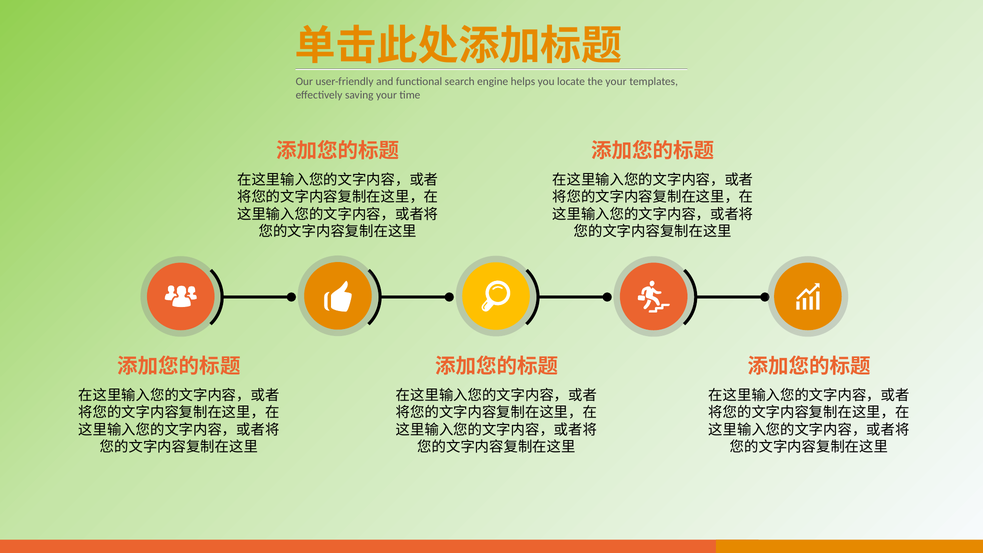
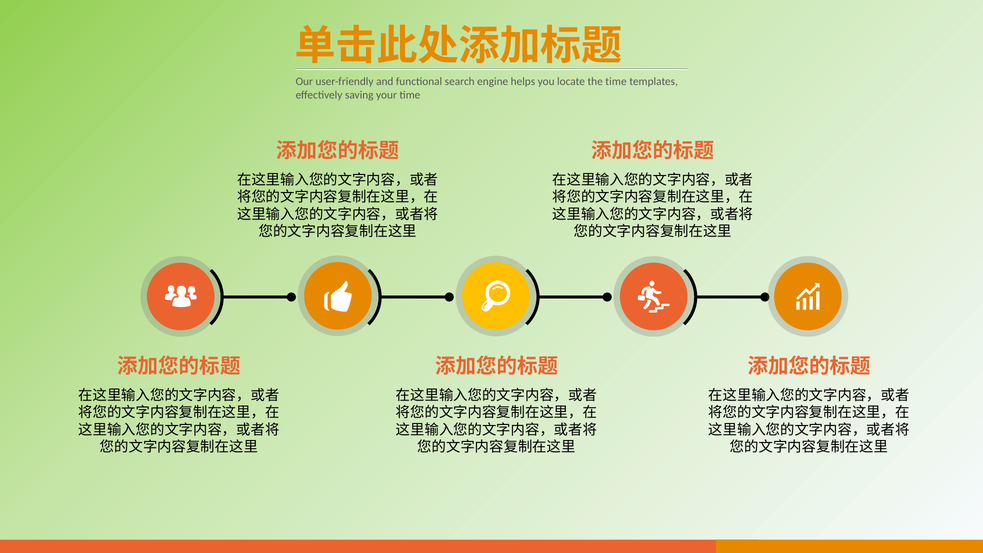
the your: your -> time (616, 81)
